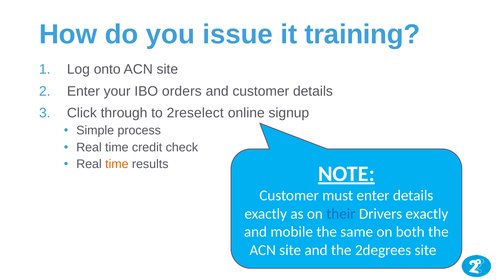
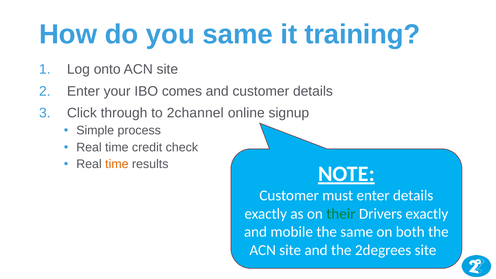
you issue: issue -> same (238, 34)
orders: orders -> comes (182, 91)
2reselect: 2reselect -> 2channel (195, 113)
their colour: blue -> green (341, 214)
